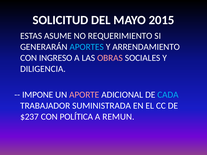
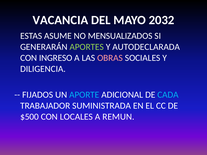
SOLICITUD: SOLICITUD -> VACANCIA (60, 20)
2015: 2015 -> 2032 (162, 20)
REQUERIMIENTO: REQUERIMIENTO -> MENSUALIZADOS (120, 36)
APORTES colour: light blue -> light green (87, 47)
ARRENDAMIENTO: ARRENDAMIENTO -> AUTODECLARADA (146, 47)
IMPONE: IMPONE -> FIJADOS (38, 95)
APORTE colour: pink -> light blue (84, 95)
$237: $237 -> $500 (29, 117)
POLÍTICA: POLÍTICA -> LOCALES (76, 117)
